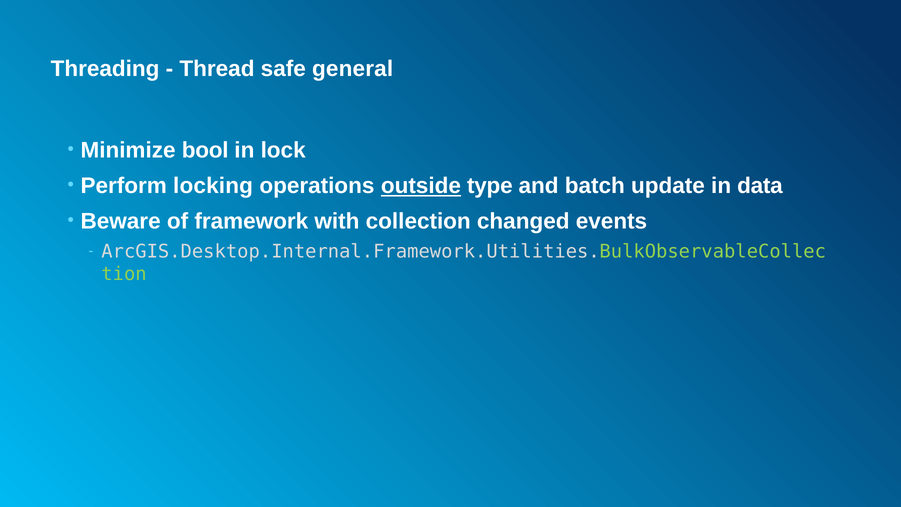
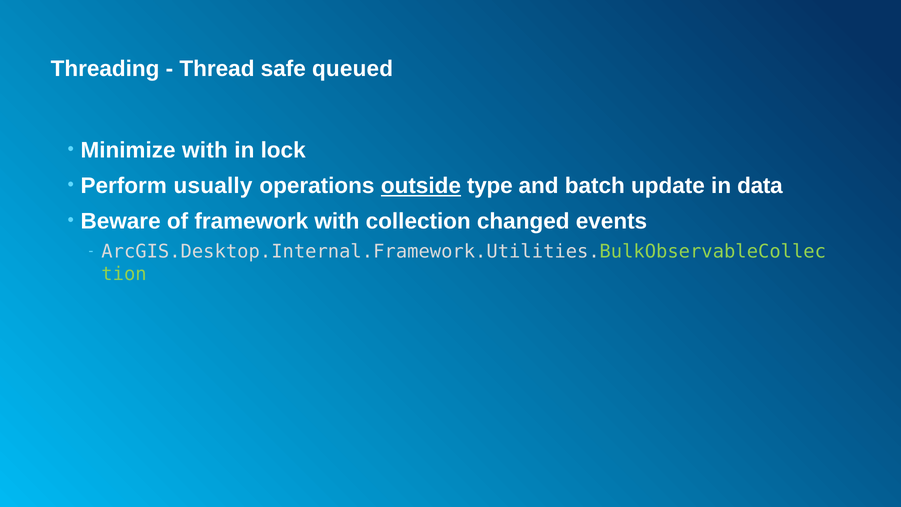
general: general -> queued (353, 69)
Minimize bool: bool -> with (205, 150)
locking: locking -> usually (213, 186)
